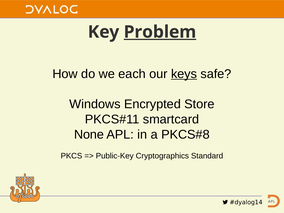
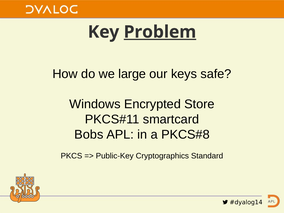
each: each -> large (132, 74)
keys underline: present -> none (184, 74)
None: None -> Bobs (89, 134)
